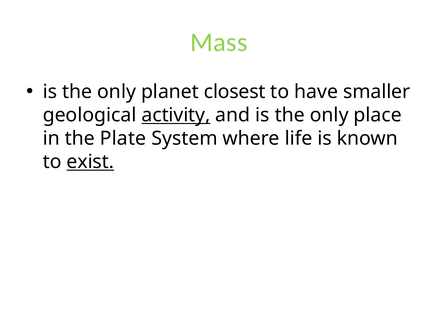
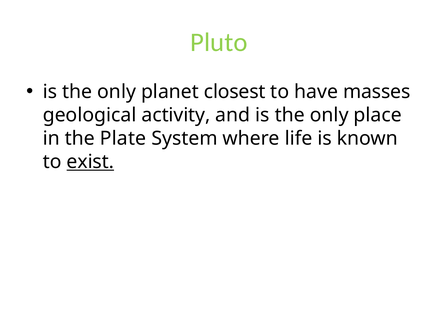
Mass: Mass -> Pluto (219, 42)
smaller: smaller -> masses (377, 92)
activity underline: present -> none (176, 115)
